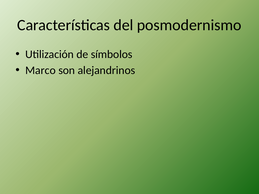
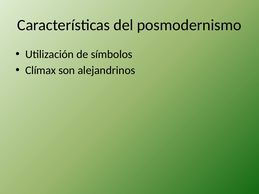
Marco: Marco -> Clímax (41, 70)
